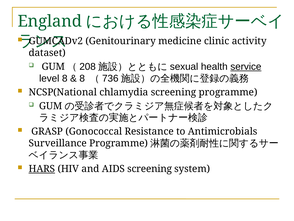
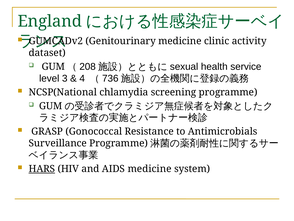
service underline: present -> none (246, 67)
level 8: 8 -> 3 (65, 78)
8: 8 -> 4 (82, 78)
AIDS screening: screening -> medicine (150, 168)
